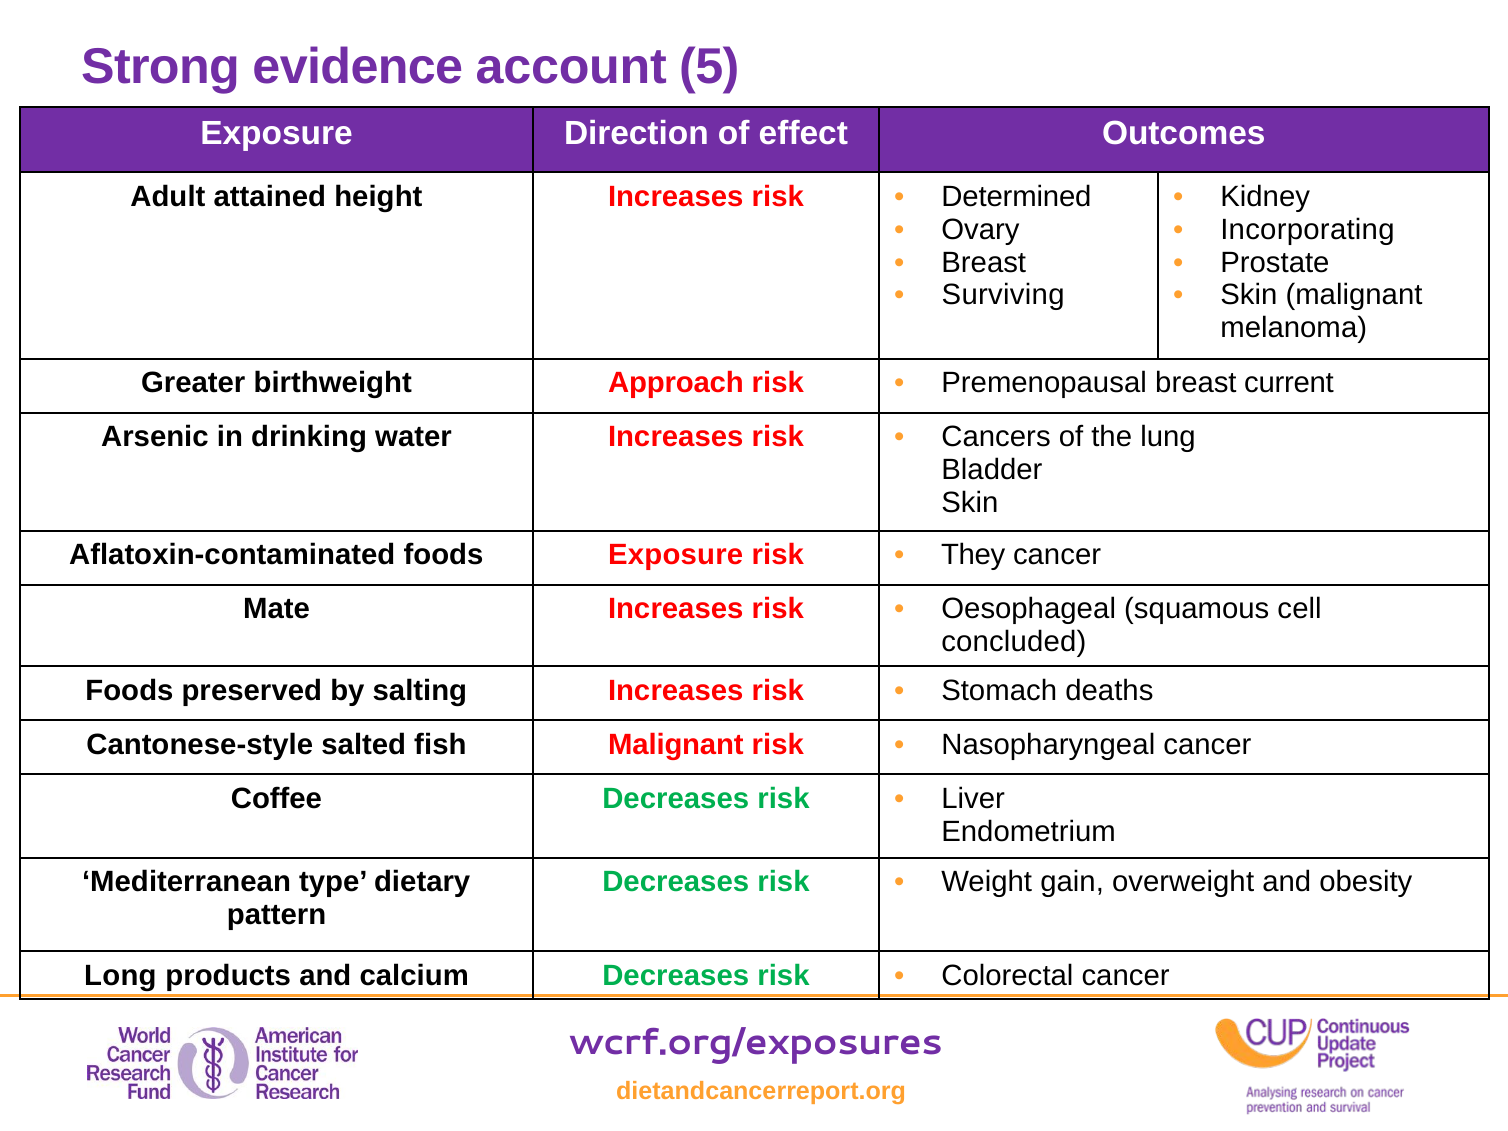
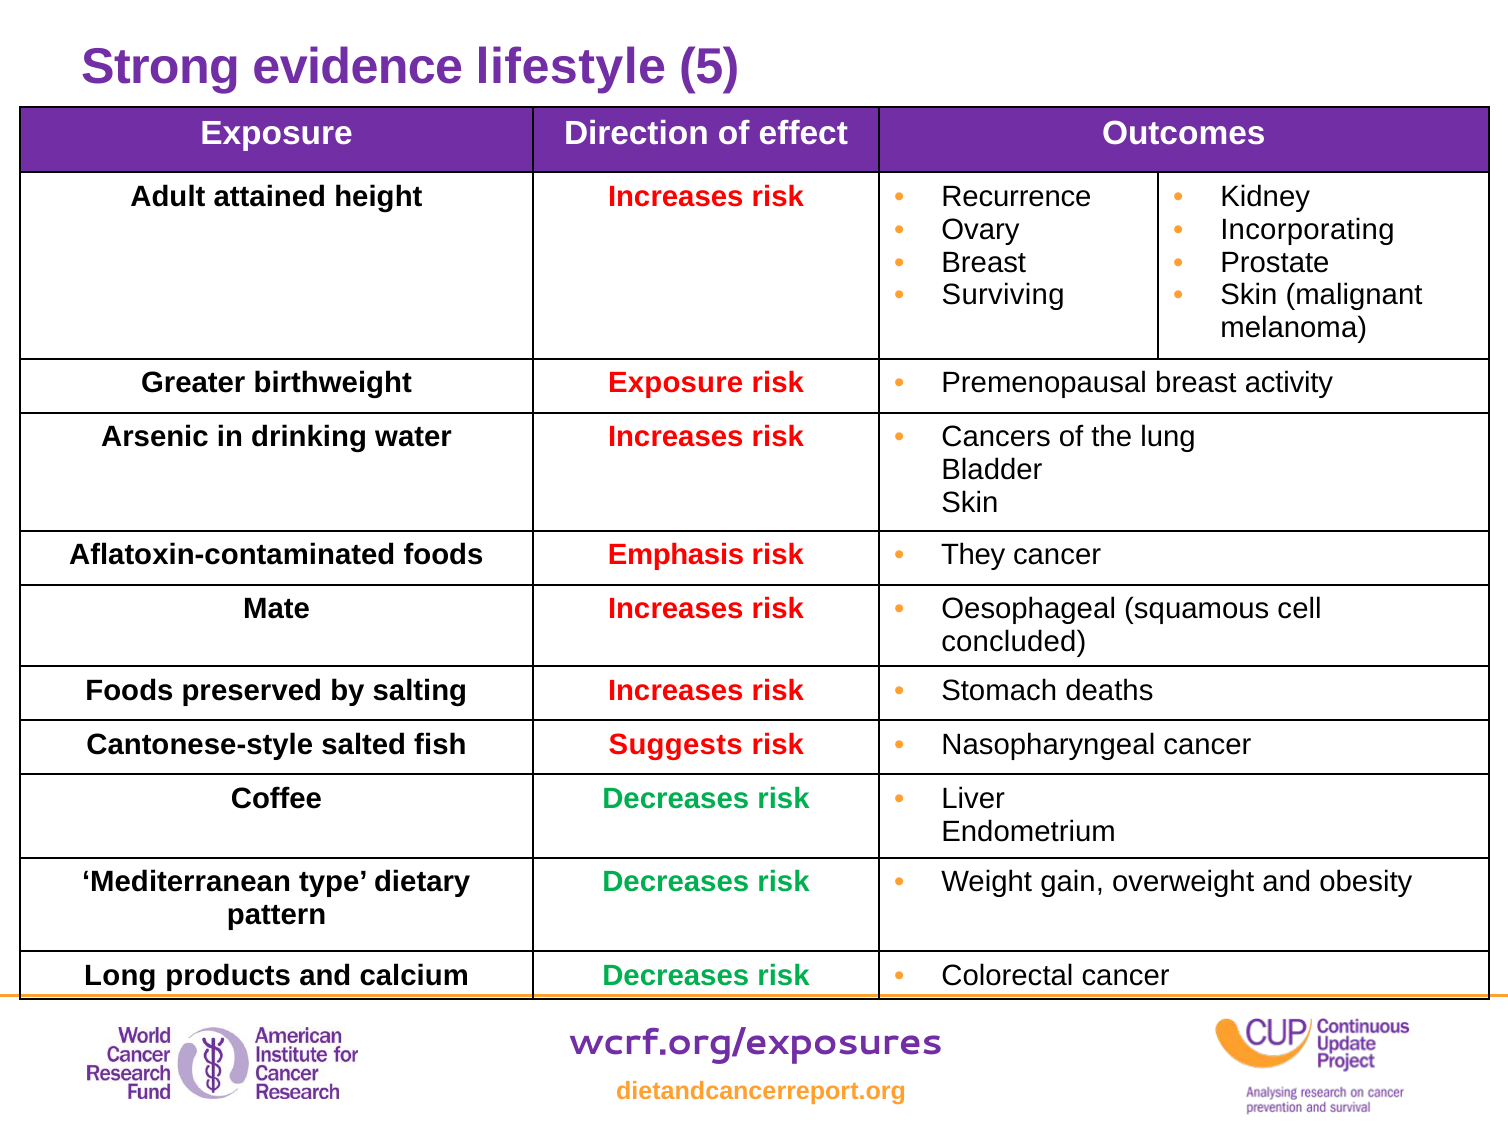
account: account -> lifestyle (571, 67)
Determined: Determined -> Recurrence (1016, 196)
birthweight Approach: Approach -> Exposure (676, 383)
current: current -> activity (1289, 383)
foods Exposure: Exposure -> Emphasis (676, 555)
fish Malignant: Malignant -> Suggests (676, 745)
